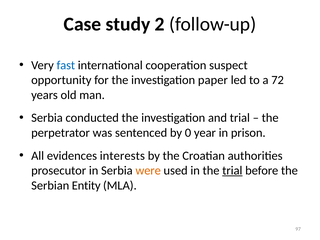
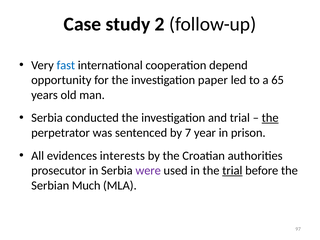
suspect: suspect -> depend (228, 65)
72: 72 -> 65 (278, 80)
the underline: none -> present (270, 118)
0: 0 -> 7 (188, 133)
were colour: orange -> purple (148, 171)
Entity: Entity -> Much (86, 185)
